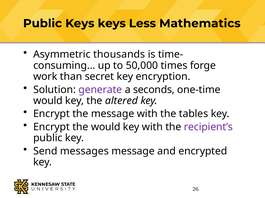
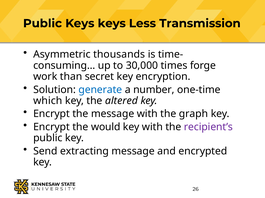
Mathematics: Mathematics -> Transmission (200, 23)
50,000: 50,000 -> 30,000 (142, 66)
generate colour: purple -> blue (100, 90)
seconds: seconds -> number (154, 90)
would: would -> which (48, 101)
tables: tables -> graph (194, 114)
messages: messages -> extracting (84, 152)
